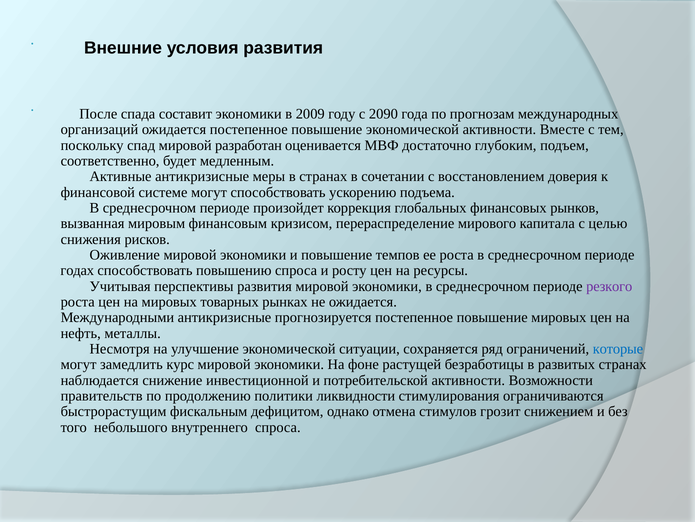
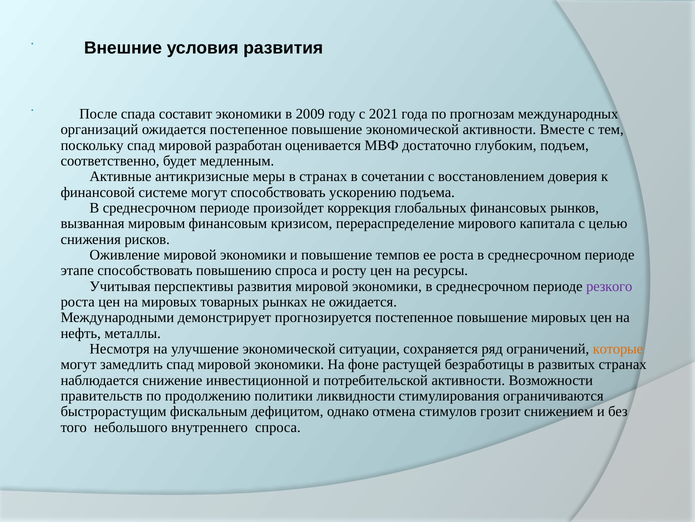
2090: 2090 -> 2021 (383, 114)
годах: годах -> этапе (77, 270)
Международными антикризисные: антикризисные -> демонстрирует (224, 317)
которые colour: blue -> orange (618, 348)
замедлить курс: курс -> спад (180, 364)
